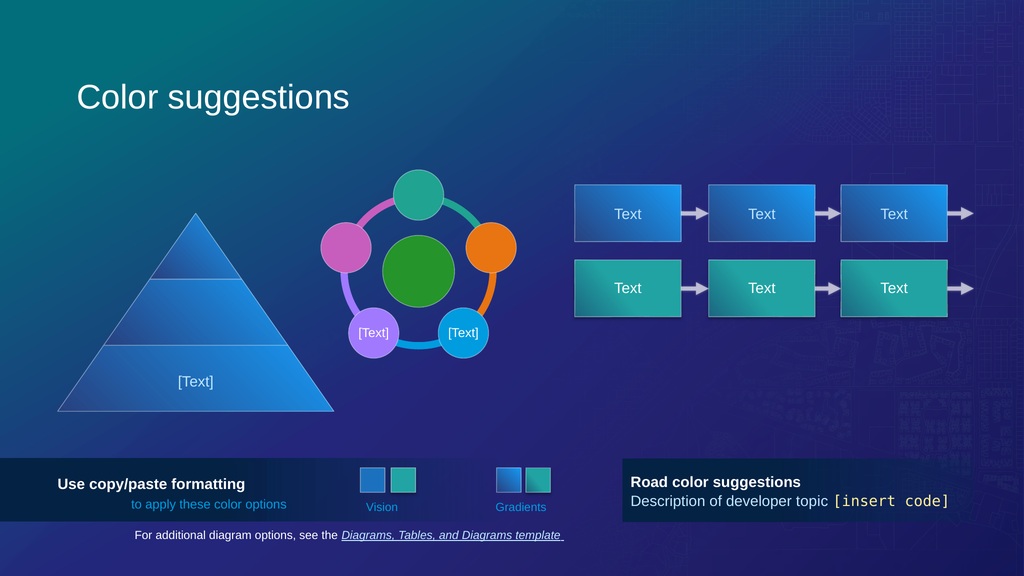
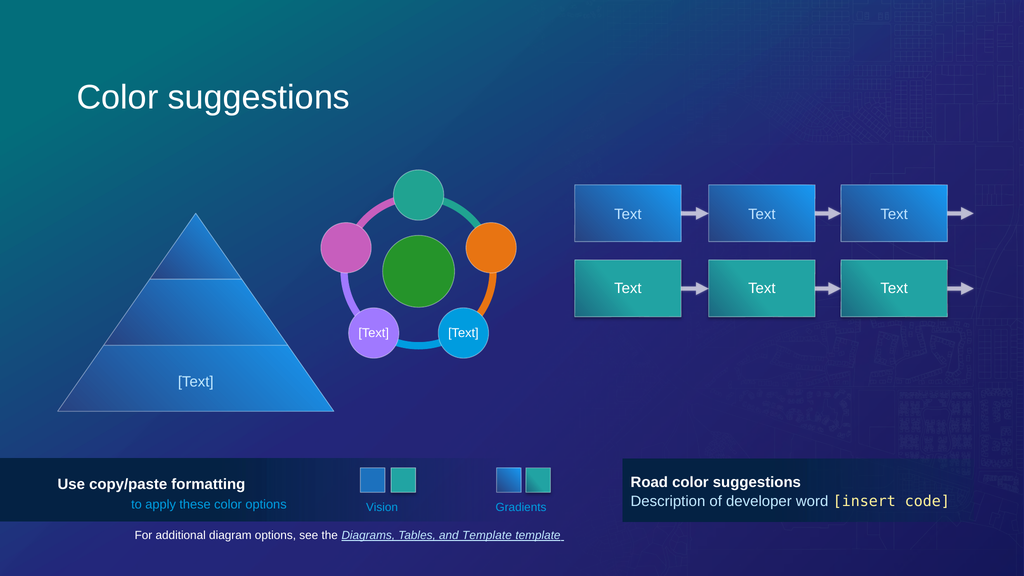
topic: topic -> word (812, 501)
and Diagrams: Diagrams -> Template (487, 535)
